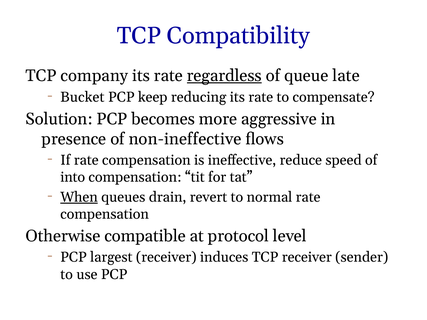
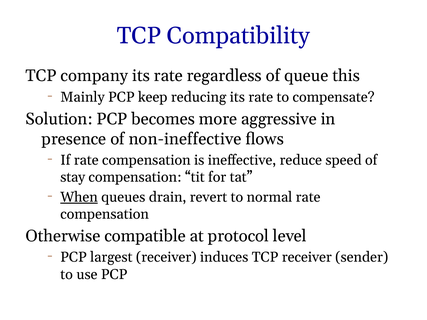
regardless underline: present -> none (224, 76)
late: late -> this (346, 76)
Bucket: Bucket -> Mainly (82, 97)
into: into -> stay (73, 177)
